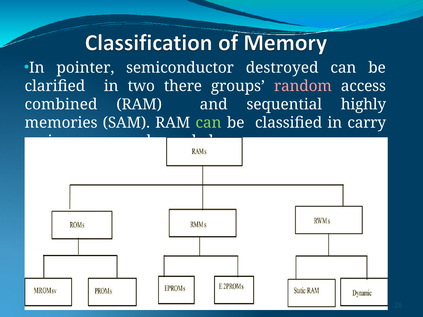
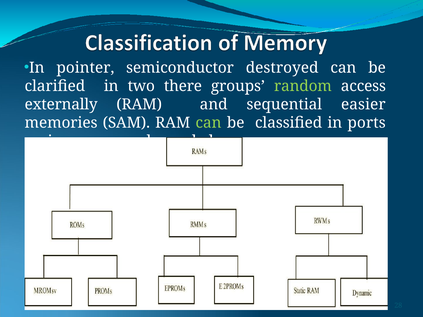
random colour: pink -> light green (303, 86)
combined: combined -> externally (61, 104)
highly: highly -> easier (363, 104)
carry: carry -> ports (367, 123)
